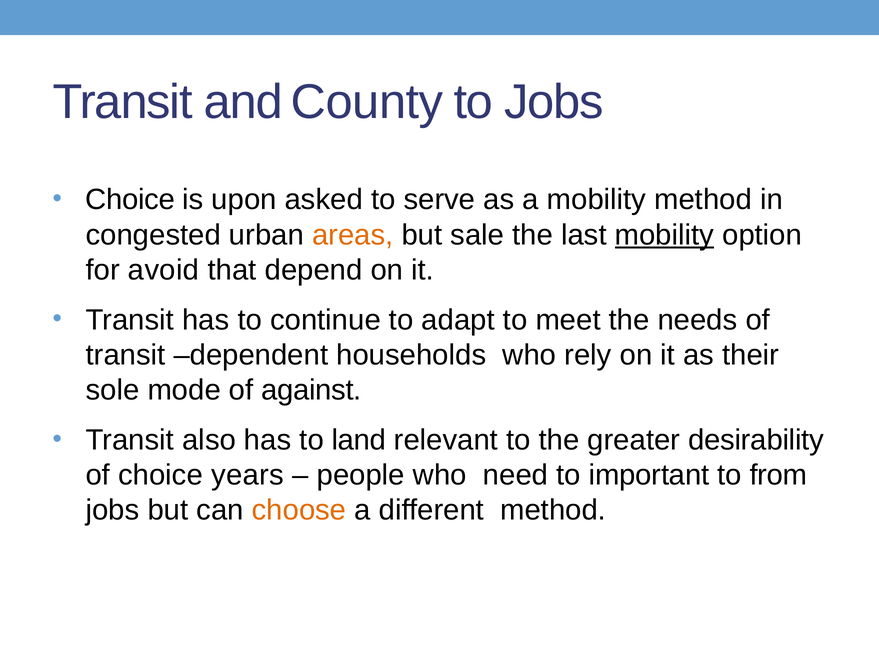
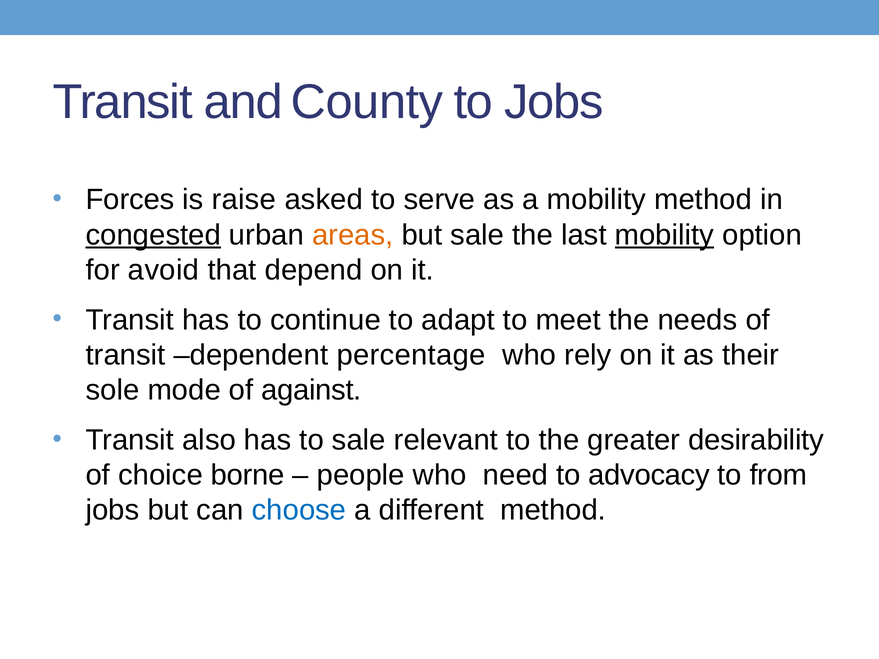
Choice: Choice -> Forces (130, 200)
upon: upon -> raise (244, 200)
congested underline: none -> present (153, 235)
households: households -> percentage (411, 355)
to land: land -> sale (359, 440)
years: years -> borne (248, 475)
important: important -> advocacy (649, 475)
choose colour: orange -> blue (299, 510)
